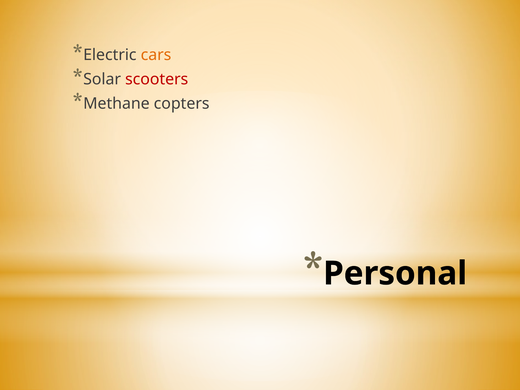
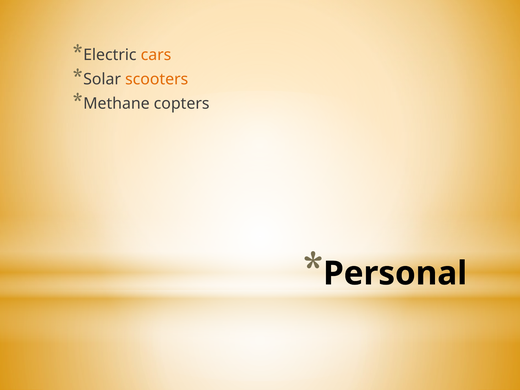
scooters colour: red -> orange (157, 79)
